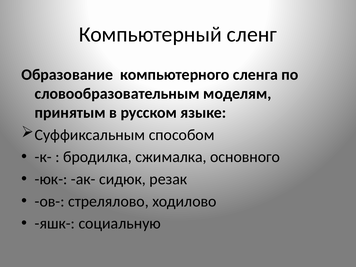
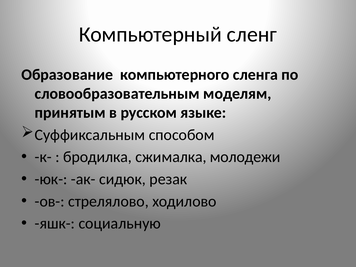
основного: основного -> молодежи (245, 157)
